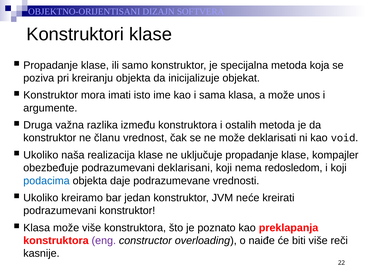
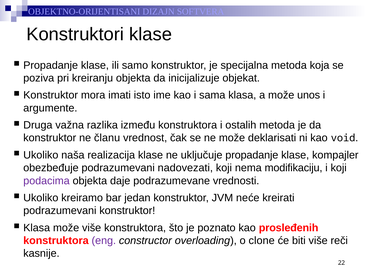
deklarisani: deklarisani -> nadovezati (185, 168)
redosledom: redosledom -> modifikaciju (294, 168)
podacima colour: blue -> purple (46, 181)
preklapanja: preklapanja -> prosleđenih (289, 228)
naiđe: naiđe -> clone (262, 241)
